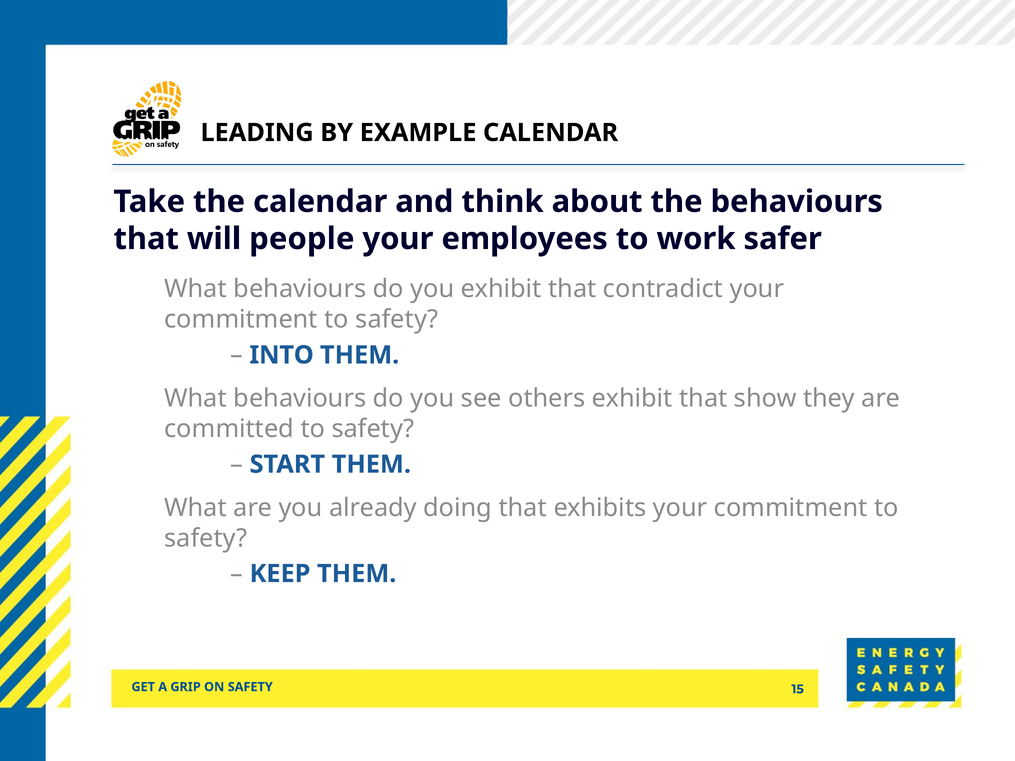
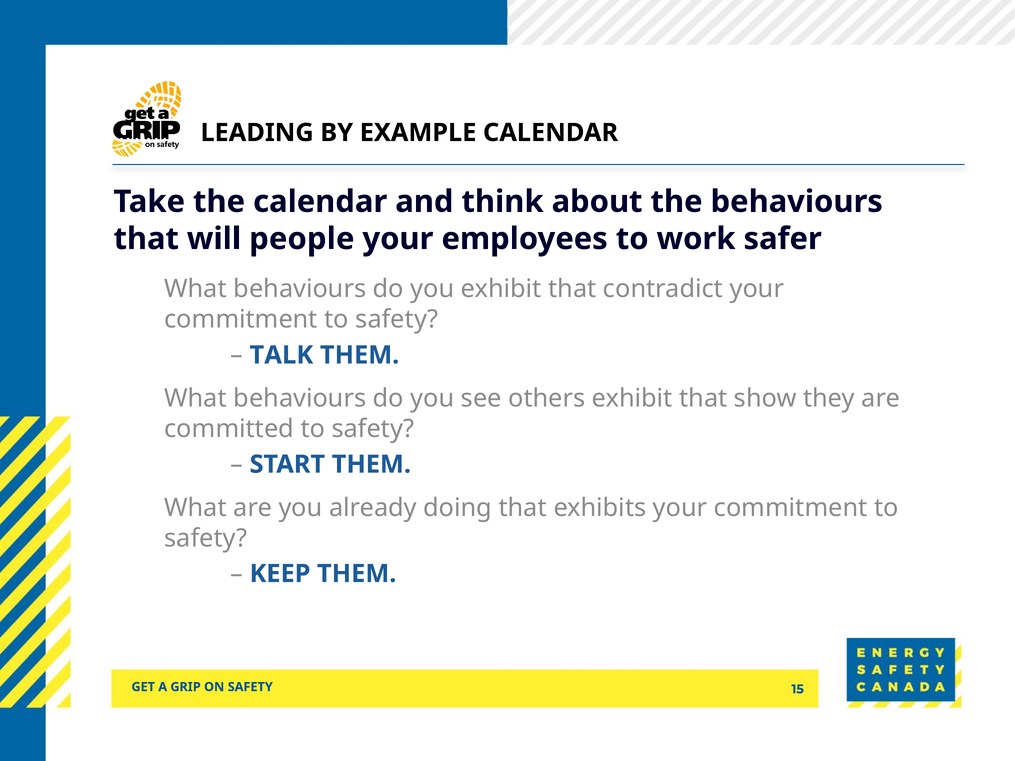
INTO: INTO -> TALK (281, 355)
